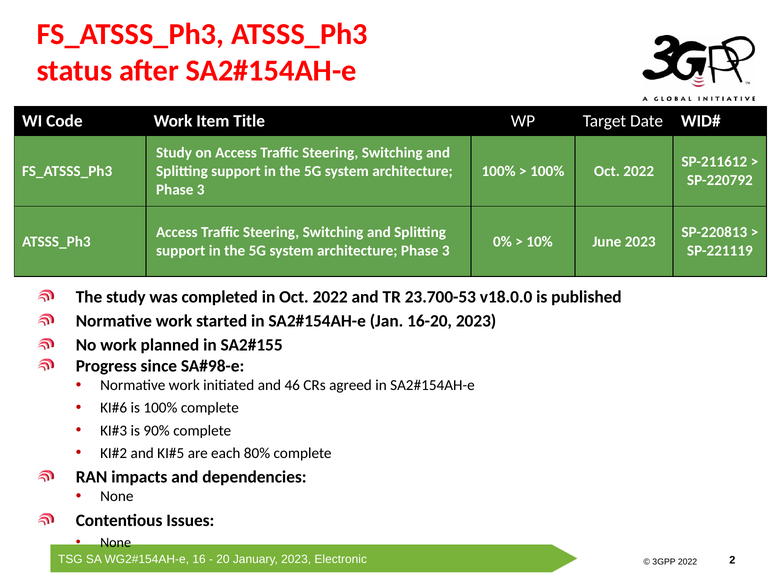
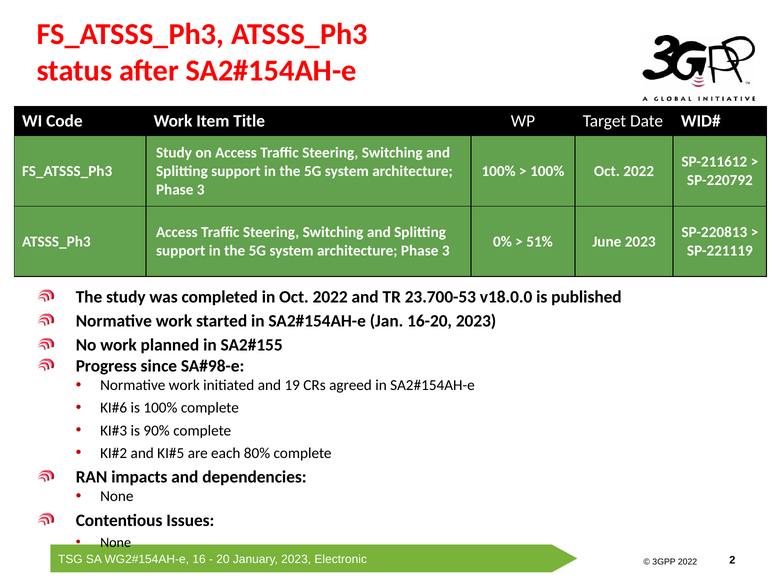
10%: 10% -> 51% (540, 241)
46: 46 -> 19 (292, 385)
